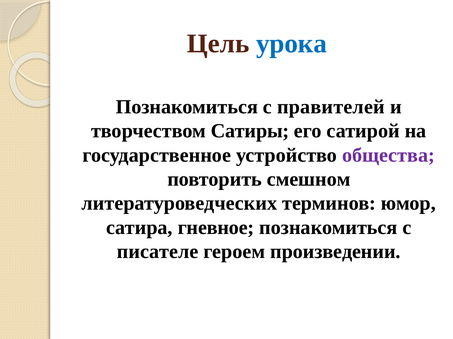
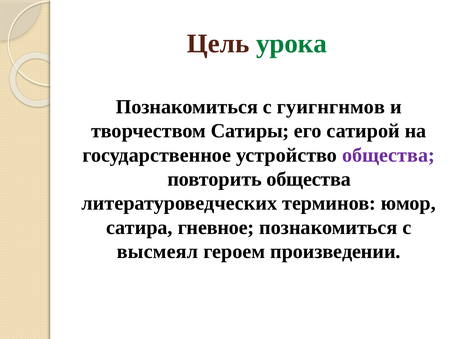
урока colour: blue -> green (291, 44)
правителей: правителей -> гуигнгнмов (331, 107)
повторить смешном: смешном -> общества (309, 180)
писателе: писателе -> высмеял (158, 252)
